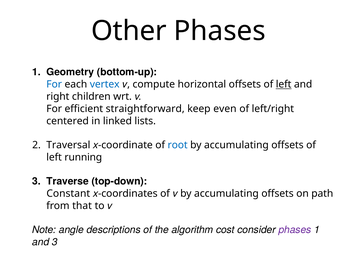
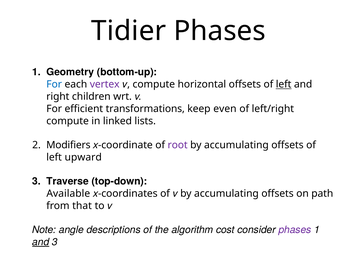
Other: Other -> Tidier (129, 31)
vertex colour: blue -> purple (105, 84)
straightforward: straightforward -> transformations (145, 109)
centered: centered -> compute (68, 121)
Traversal: Traversal -> Modifiers (68, 145)
root colour: blue -> purple (178, 145)
running: running -> upward (83, 157)
Constant: Constant -> Available (68, 193)
and underline: none -> present (41, 242)
